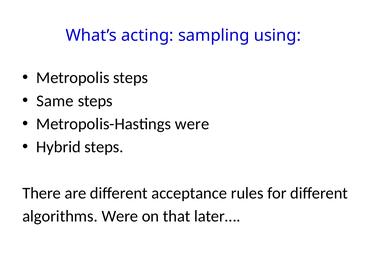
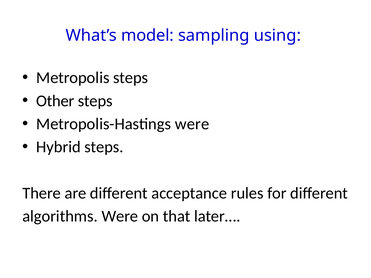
acting: acting -> model (147, 35)
Same: Same -> Other (55, 101)
